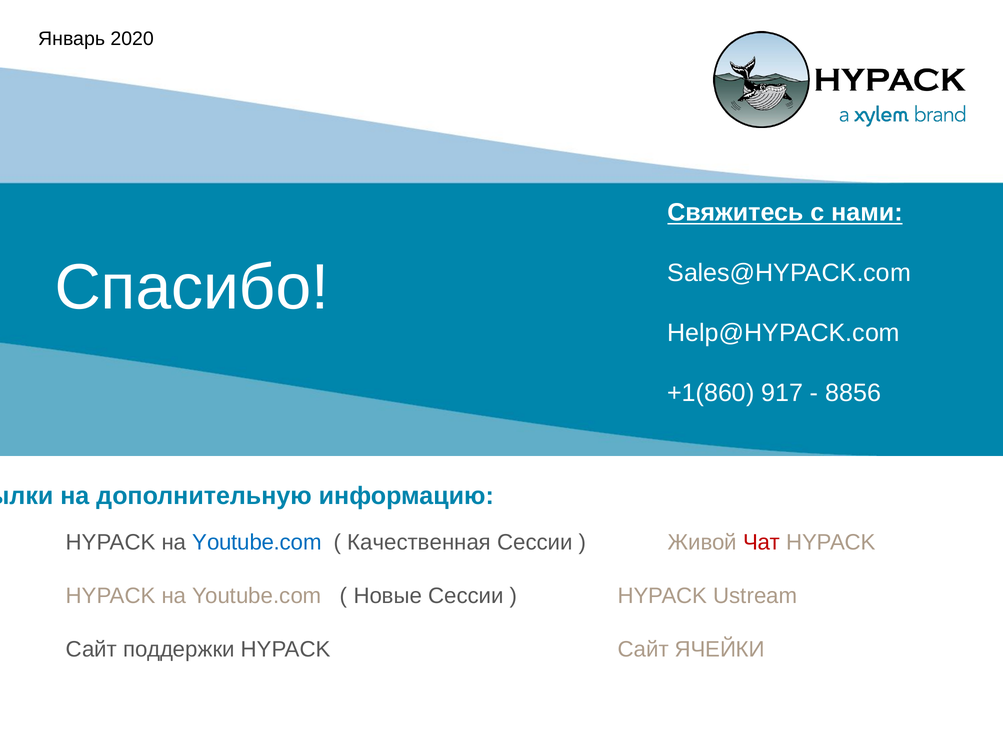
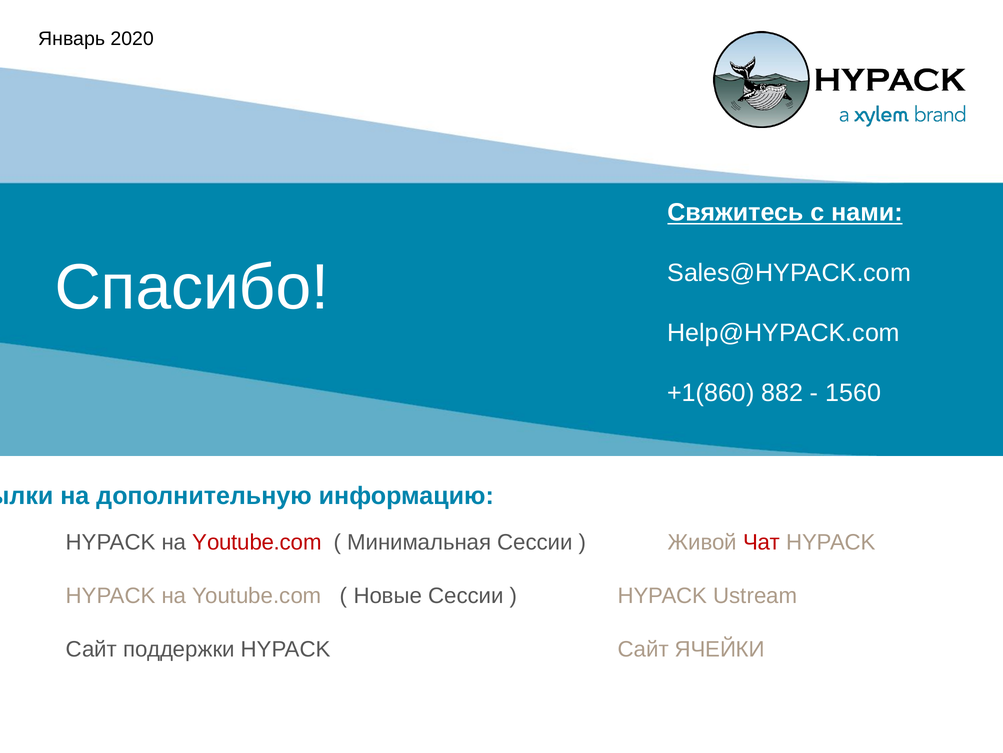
917: 917 -> 882 (782, 393)
8856: 8856 -> 1560 (853, 393)
Youtube.com colour: blue -> red (257, 542)
Качественная: Качественная -> Минимальная (419, 542)
